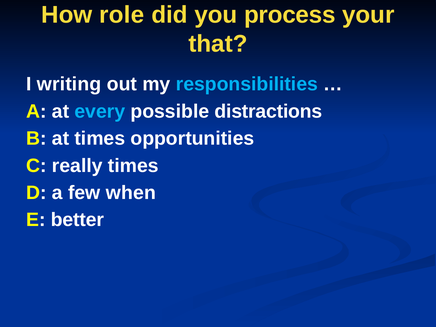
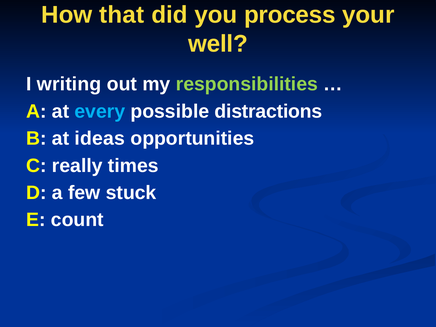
role: role -> that (122, 15)
that: that -> well (218, 44)
responsibilities colour: light blue -> light green (247, 84)
at times: times -> ideas (100, 138)
when: when -> stuck (131, 193)
better: better -> count (77, 220)
